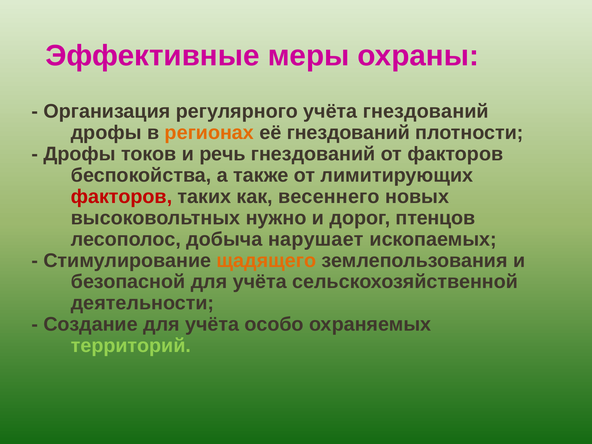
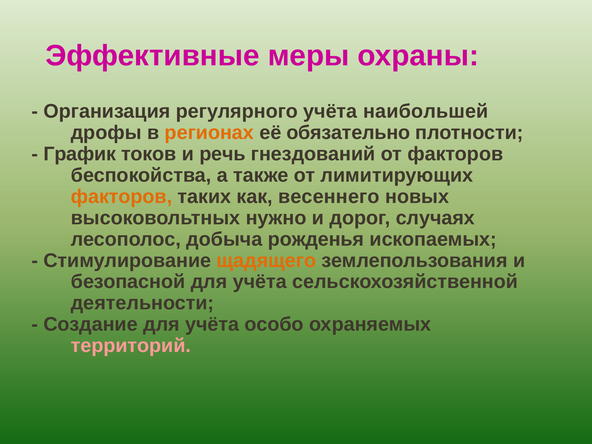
учёта гнездований: гнездований -> наибольшей (426, 111)
её гнездований: гнездований -> обязательно (348, 133)
Дрофы: Дрофы -> График (80, 154)
факторов colour: red -> orange (122, 197)
птенцов: птенцов -> случаях (435, 218)
нарушает: нарушает -> рожденья (316, 239)
территорий colour: light green -> pink (131, 346)
